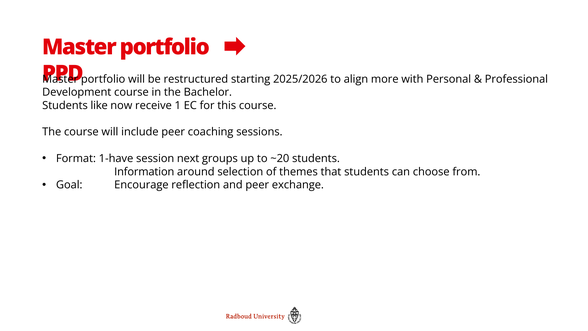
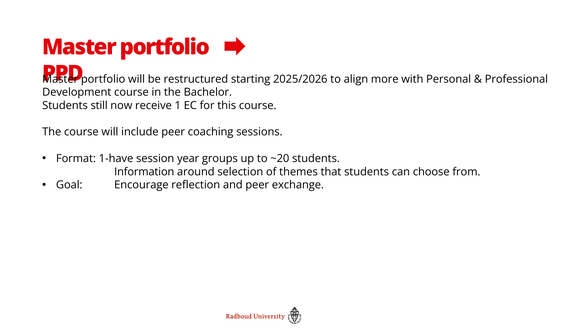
like: like -> still (99, 105)
next: next -> year (188, 158)
